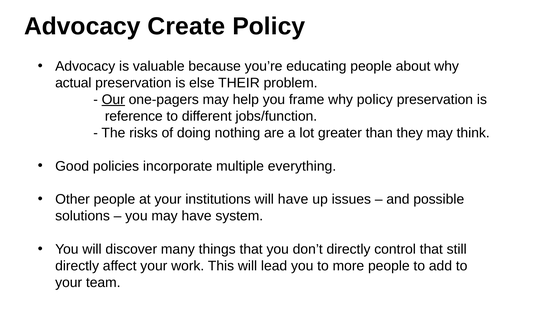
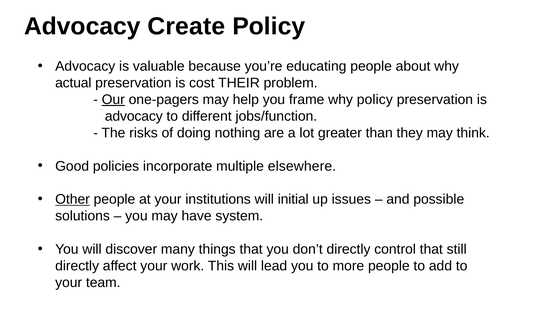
else: else -> cost (202, 83)
reference: reference -> advocacy (134, 116)
everything: everything -> elsewhere (302, 166)
Other underline: none -> present (73, 200)
will have: have -> initial (293, 200)
